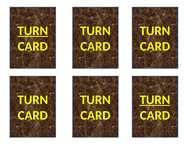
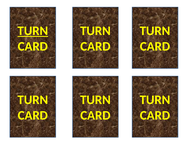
TURN underline: present -> none (155, 99)
